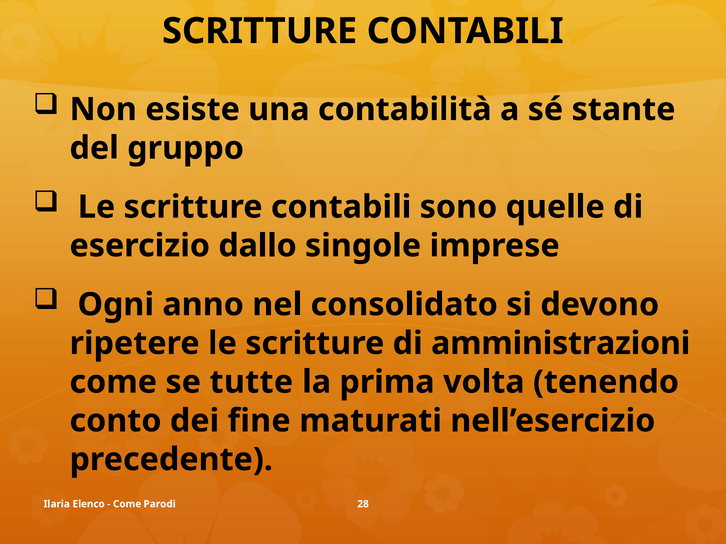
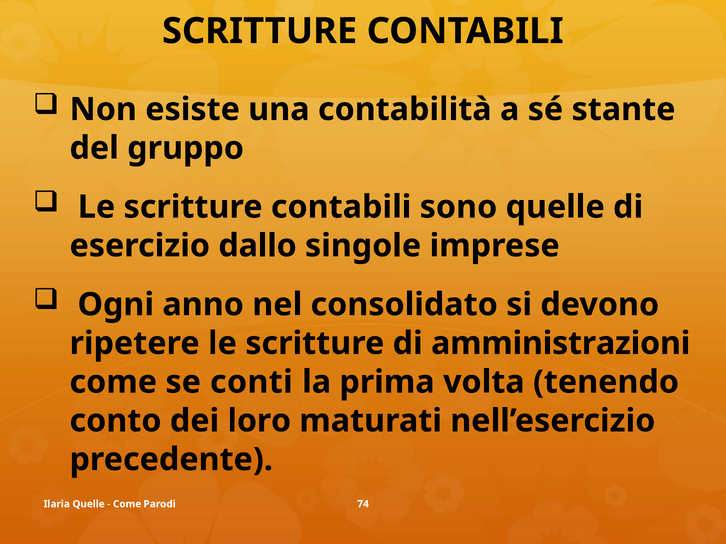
tutte: tutte -> conti (251, 382)
fine: fine -> loro (259, 421)
Ilaria Elenco: Elenco -> Quelle (89, 504)
28: 28 -> 74 (363, 504)
